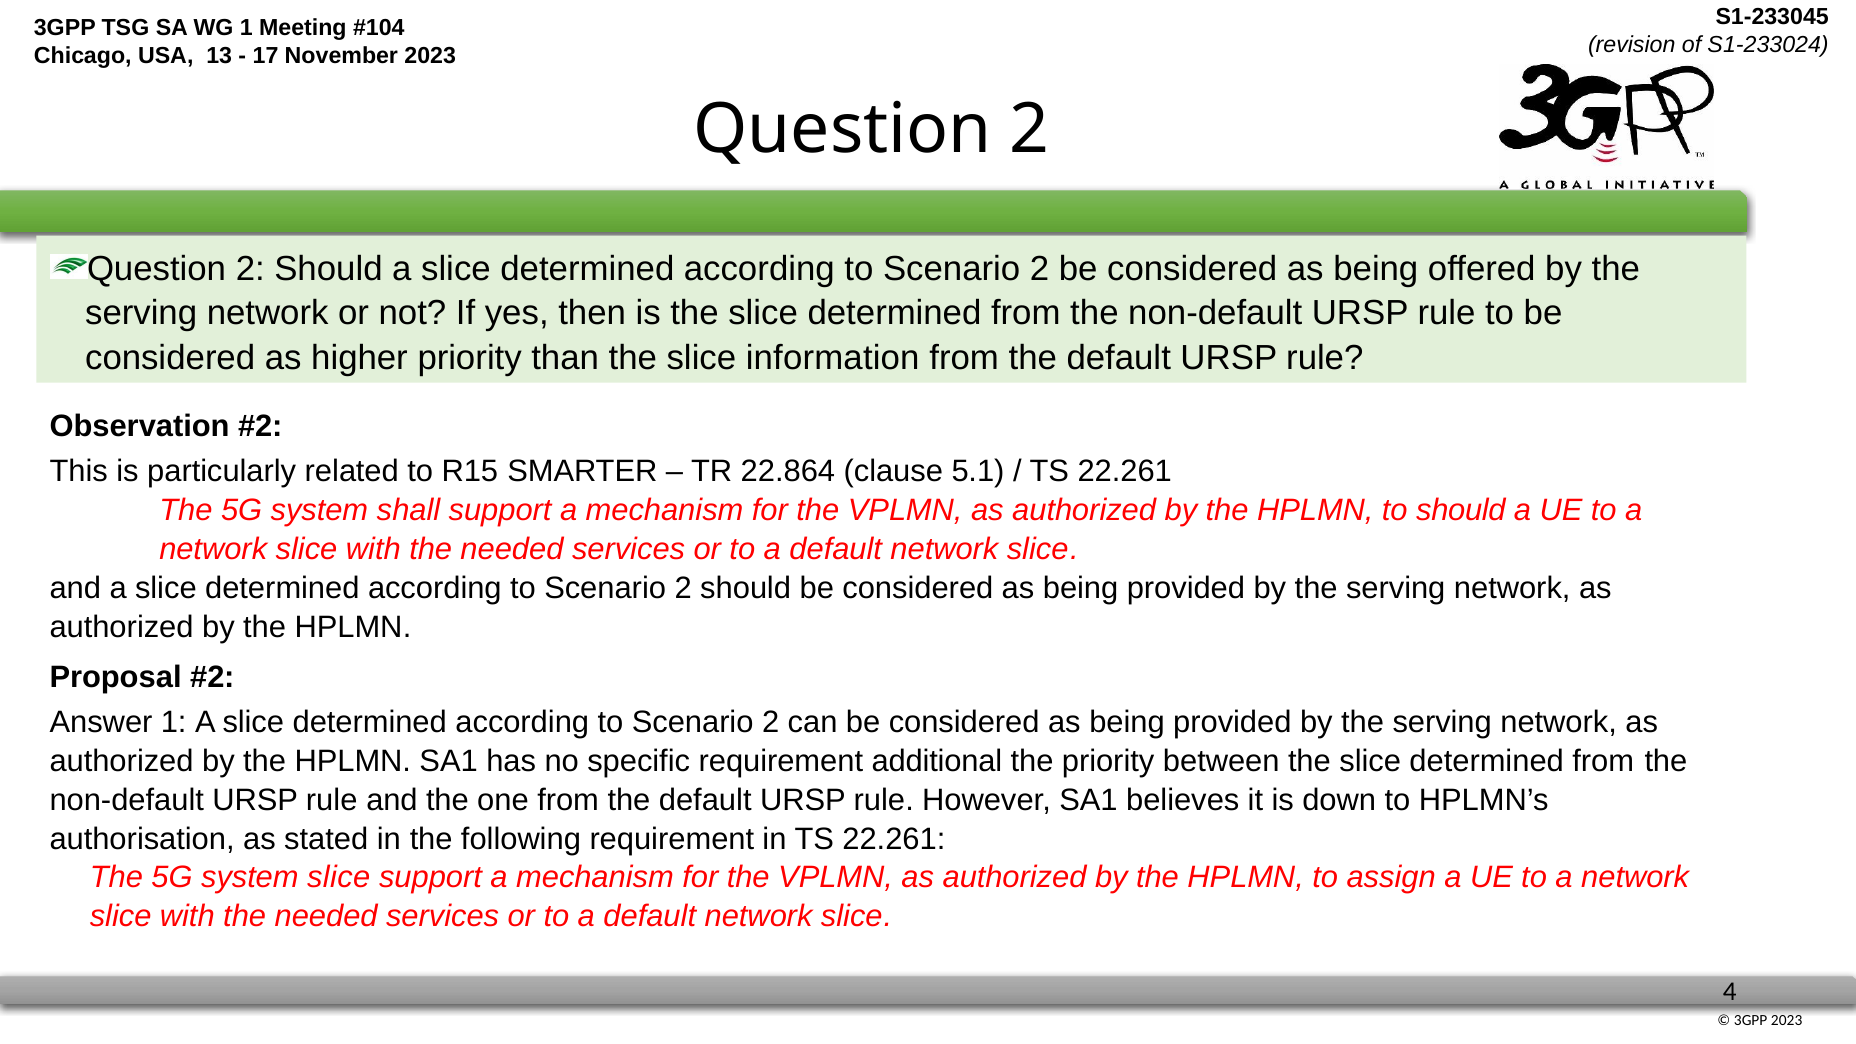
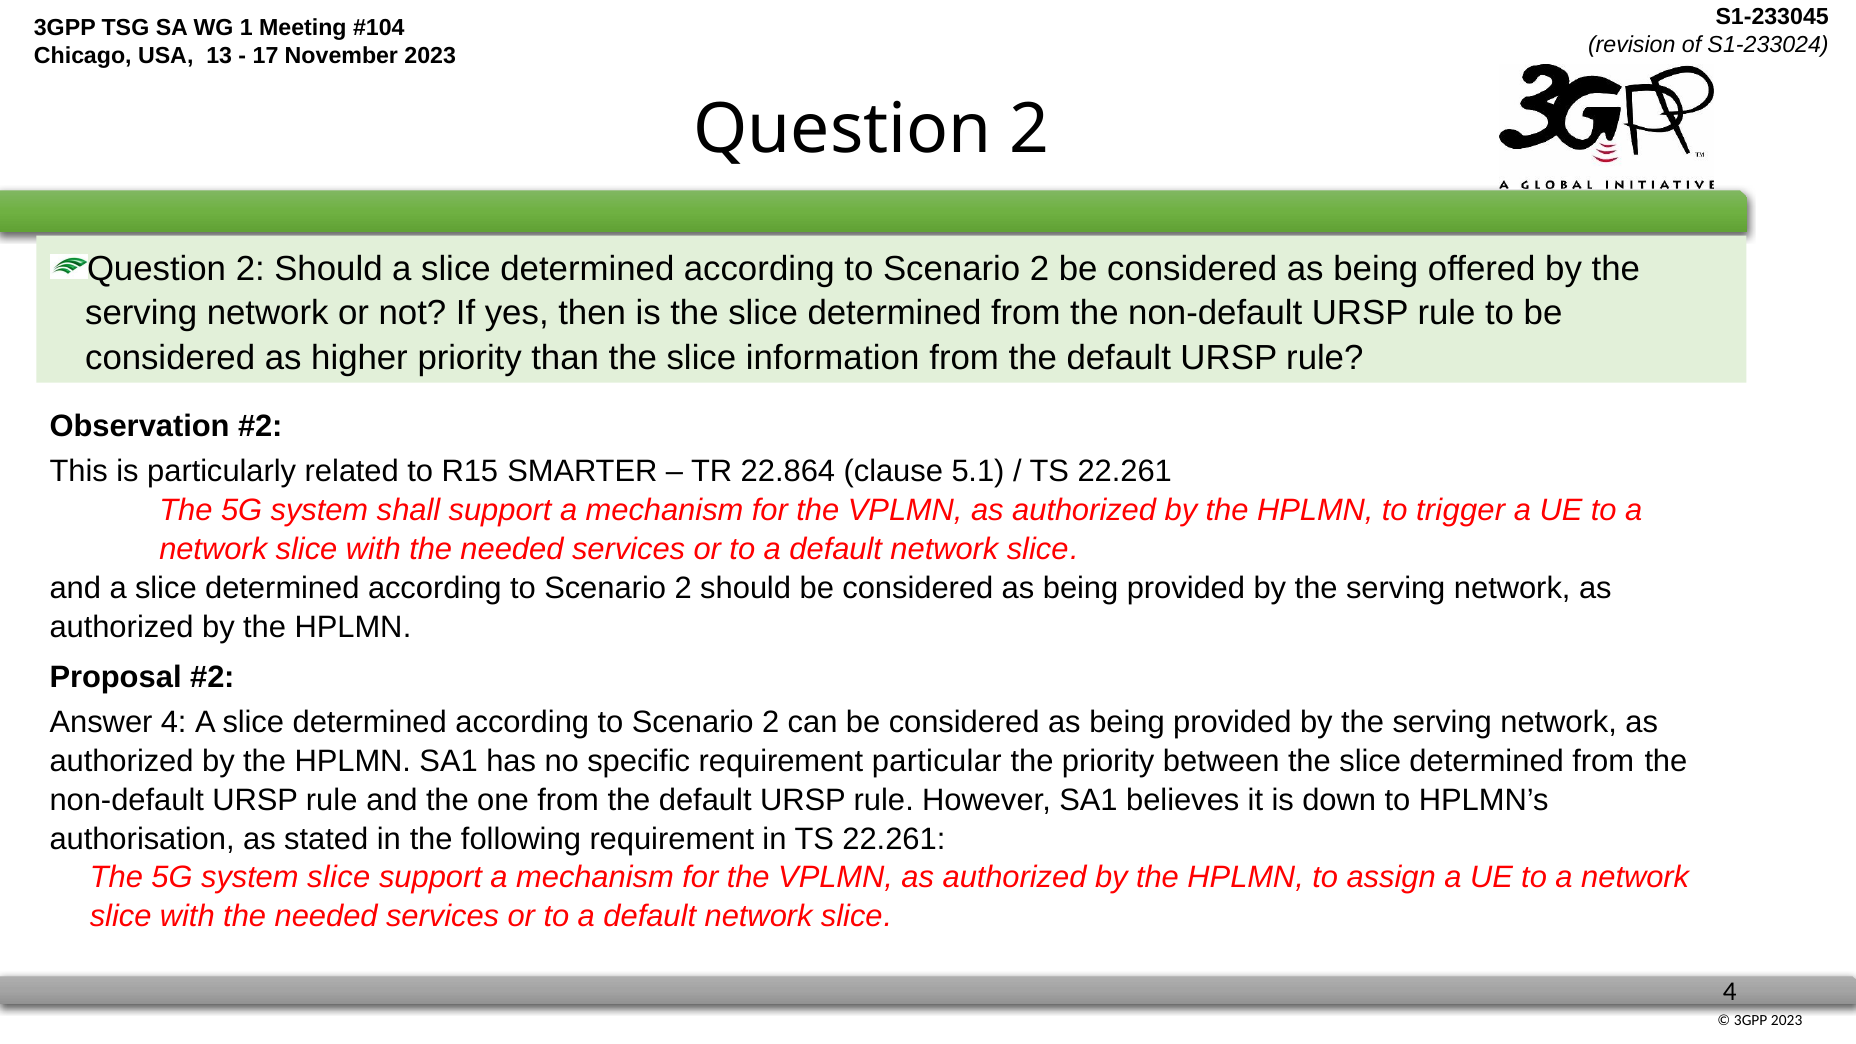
to should: should -> trigger (1461, 510)
Answer 1: 1 -> 4 (174, 722)
additional: additional -> particular (937, 761)
